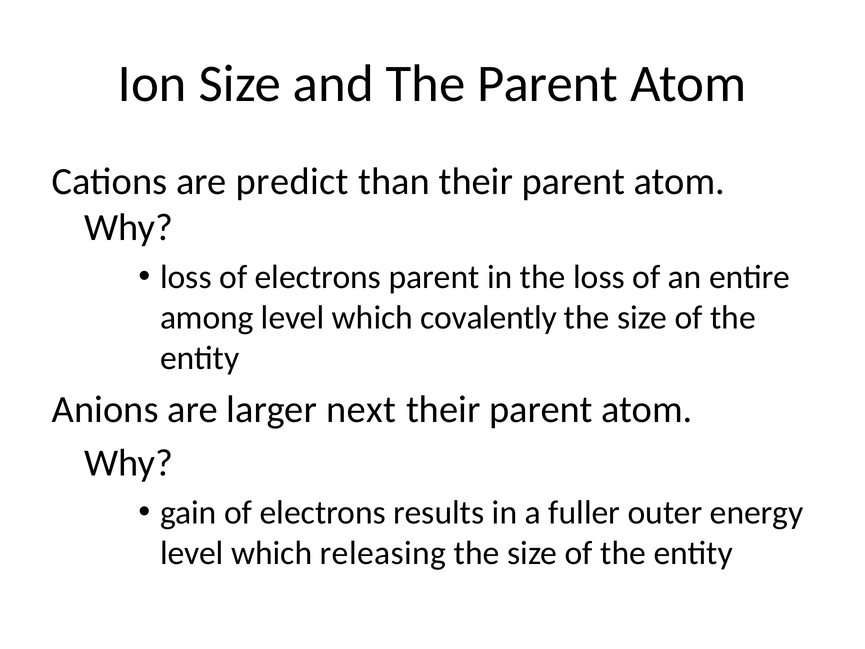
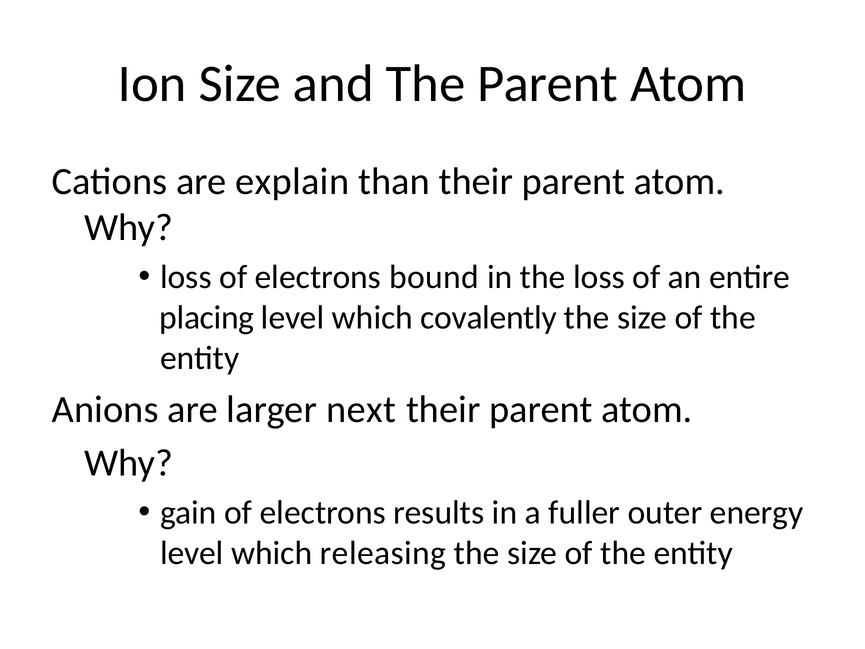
predict: predict -> explain (292, 181)
electrons parent: parent -> bound (434, 277)
among: among -> placing (207, 318)
